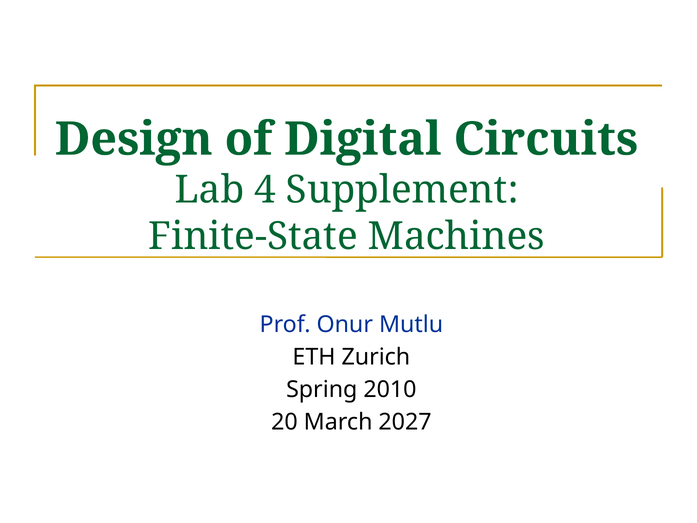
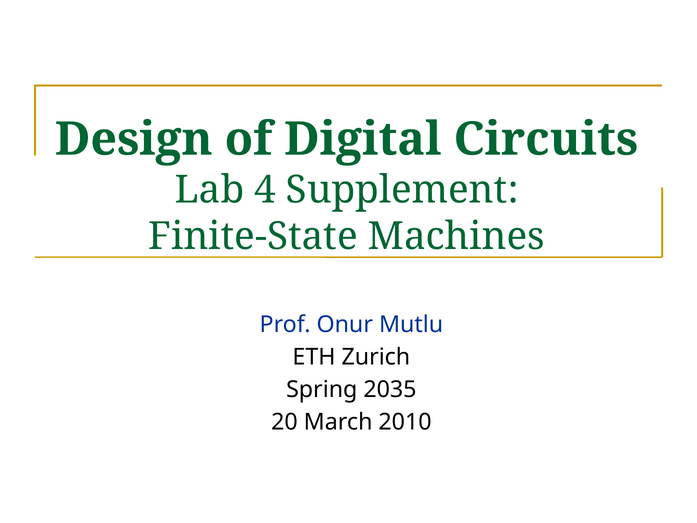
2010: 2010 -> 2035 (390, 390)
2027: 2027 -> 2010 (405, 422)
